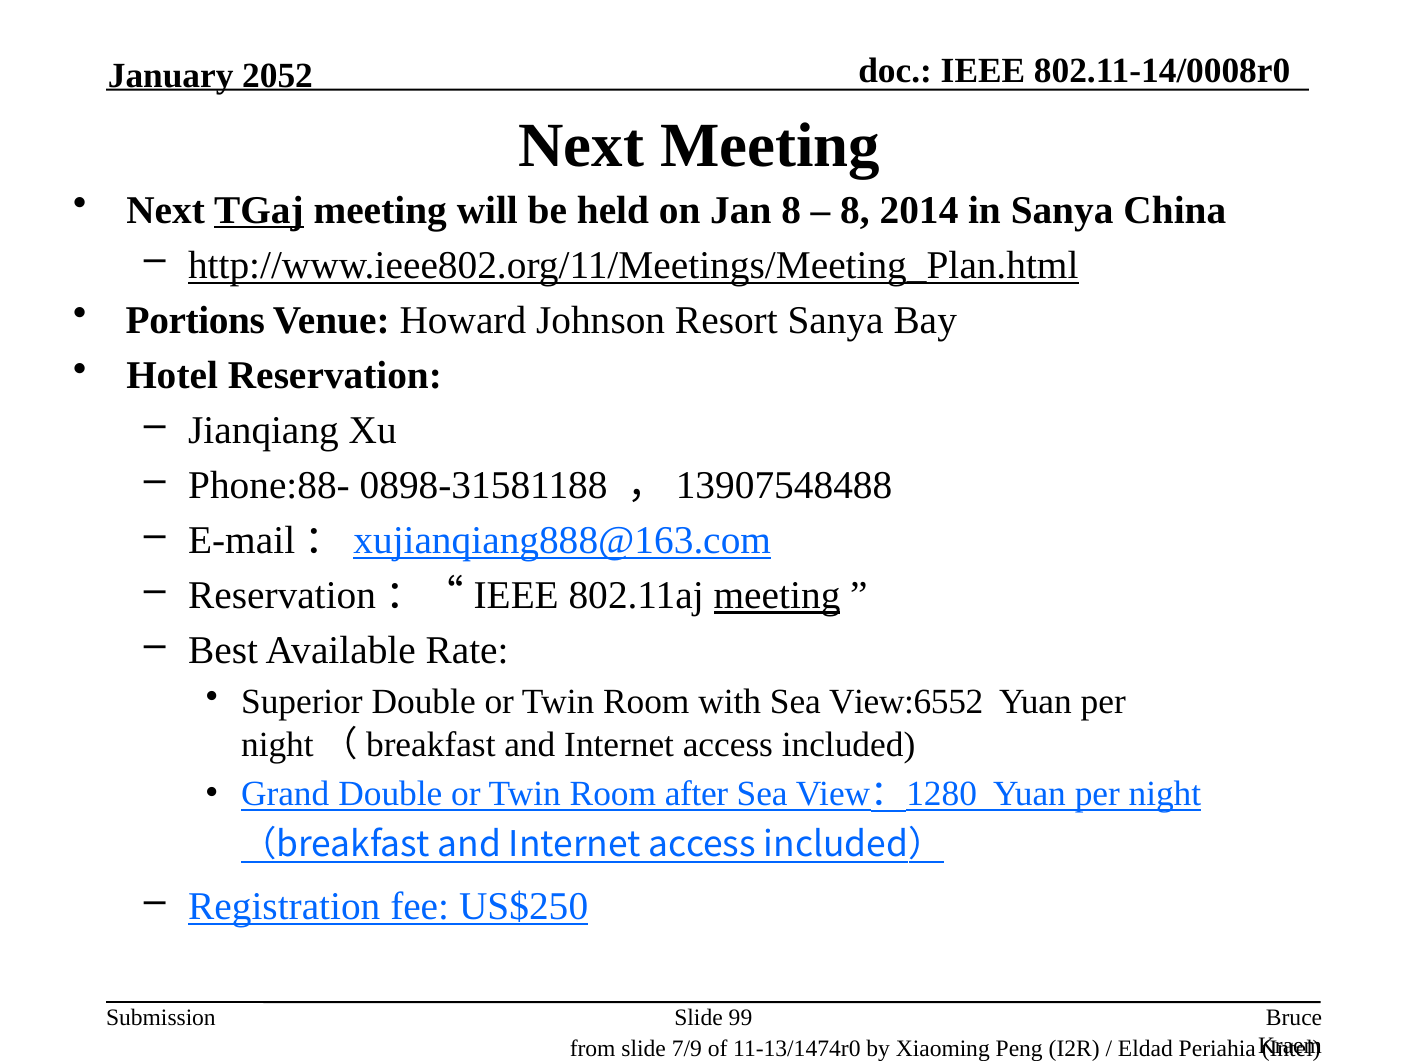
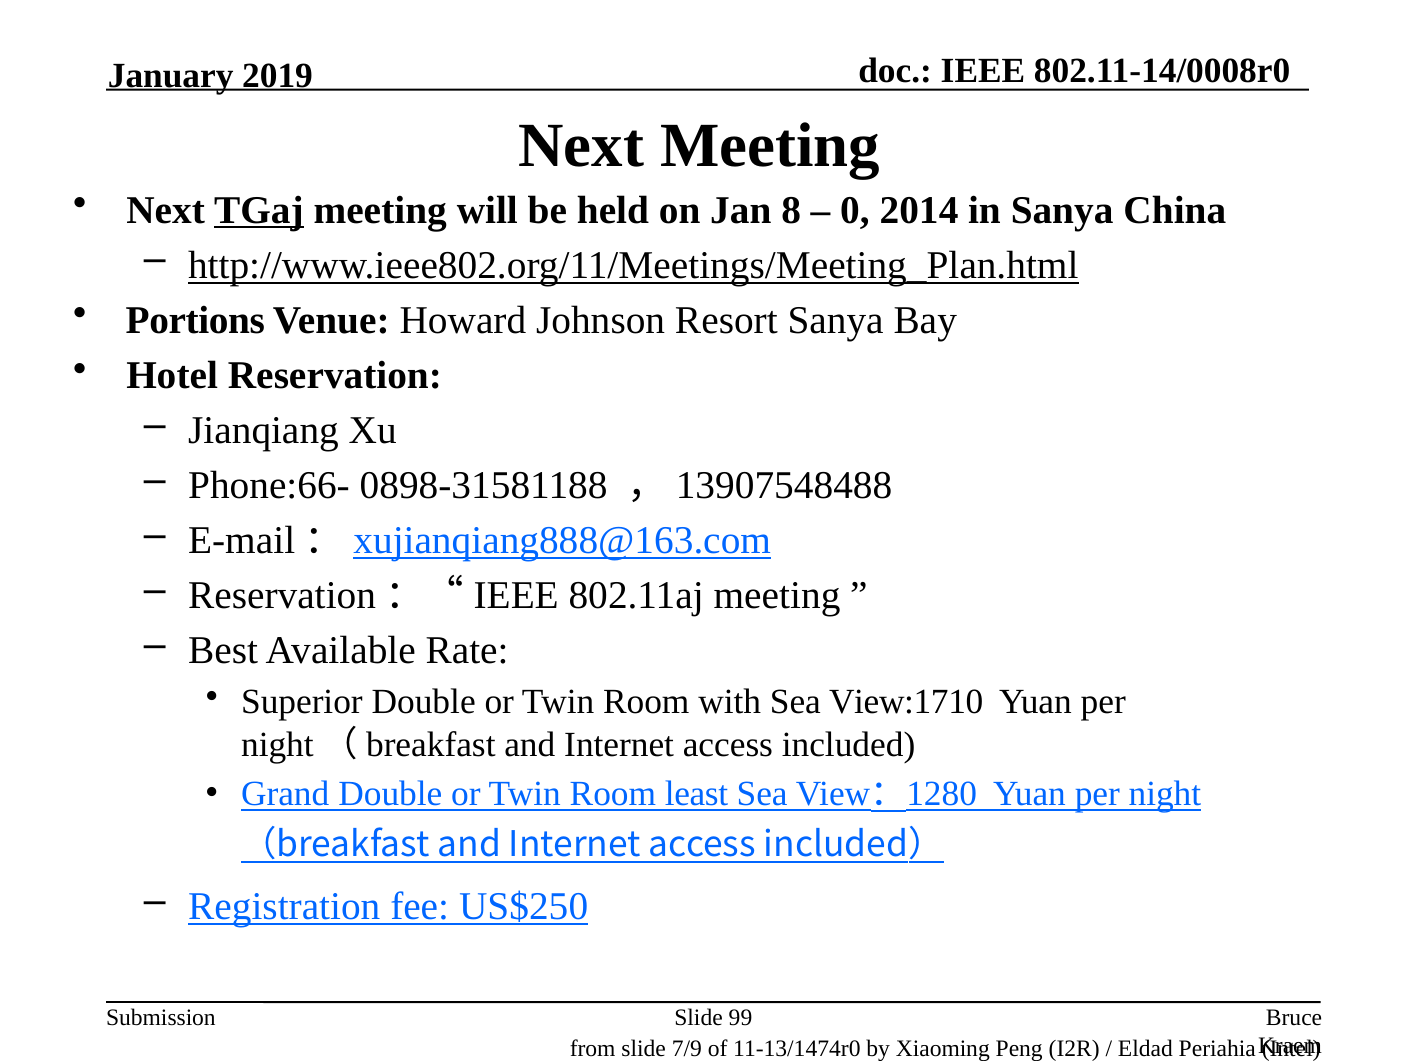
2052: 2052 -> 2019 (278, 76)
8: 8 -> 0 (855, 210)
Phone:88-: Phone:88- -> Phone:66- (269, 486)
meeting underline: present -> none (777, 596)
View:6552: View:6552 -> View:1710 (906, 702)
after: after -> least (697, 794)
